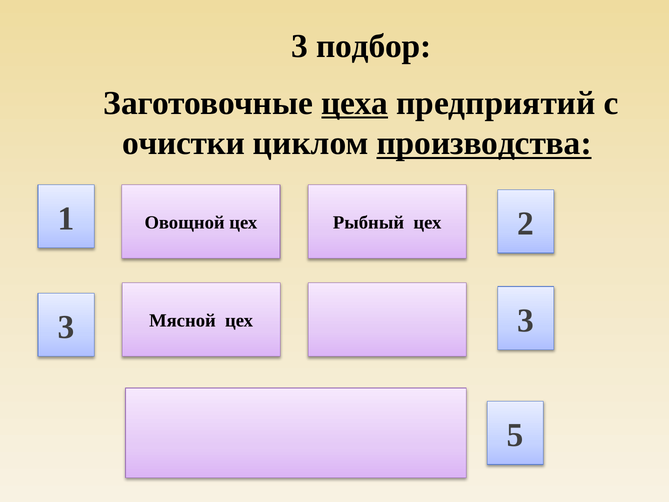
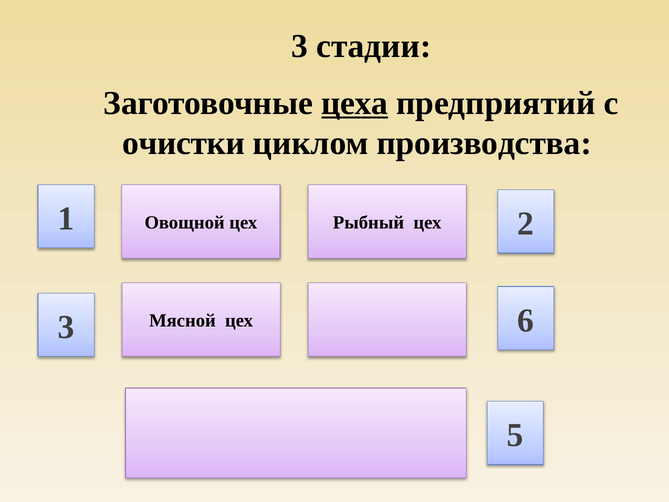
подбор: подбор -> стадии (374, 46)
производства underline: present -> none (484, 143)
3 3: 3 -> 6 (526, 320)
